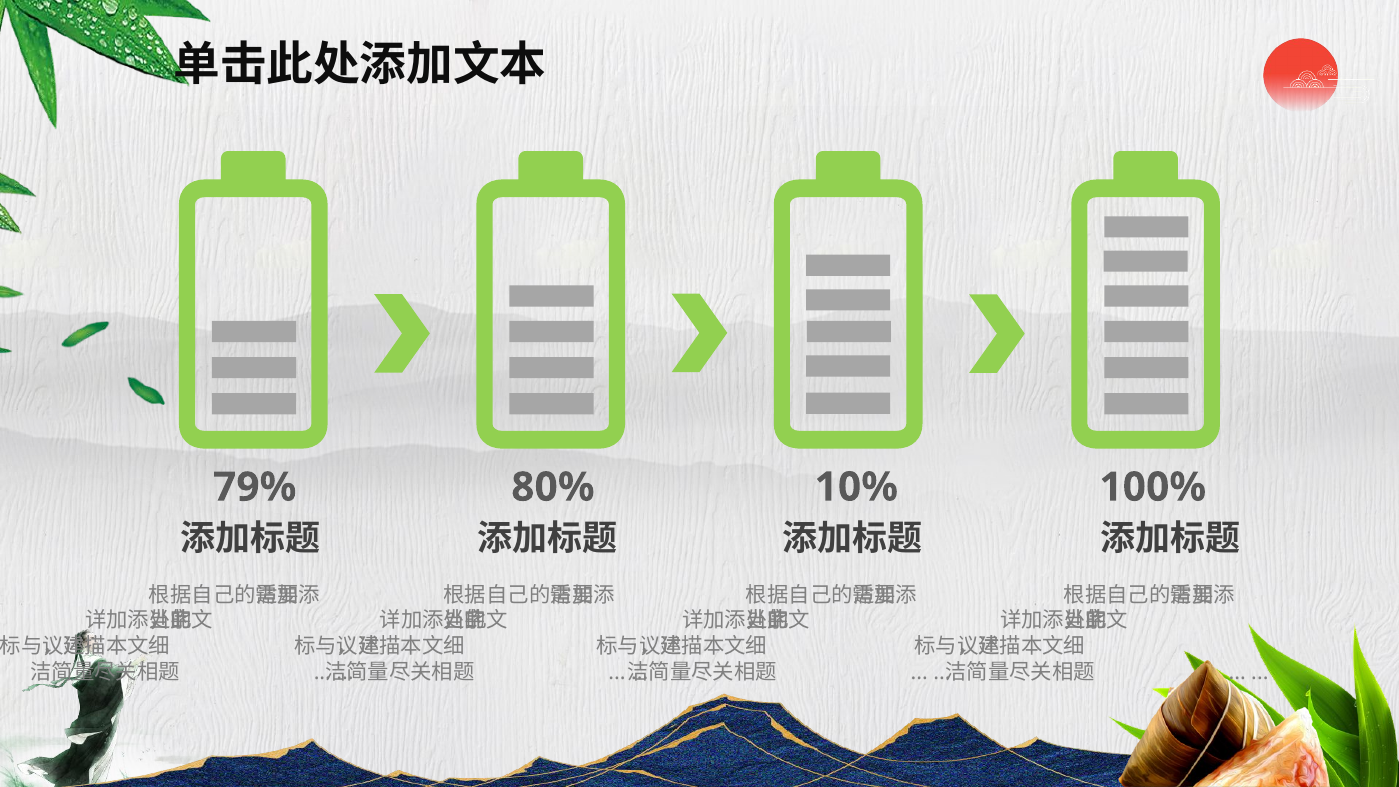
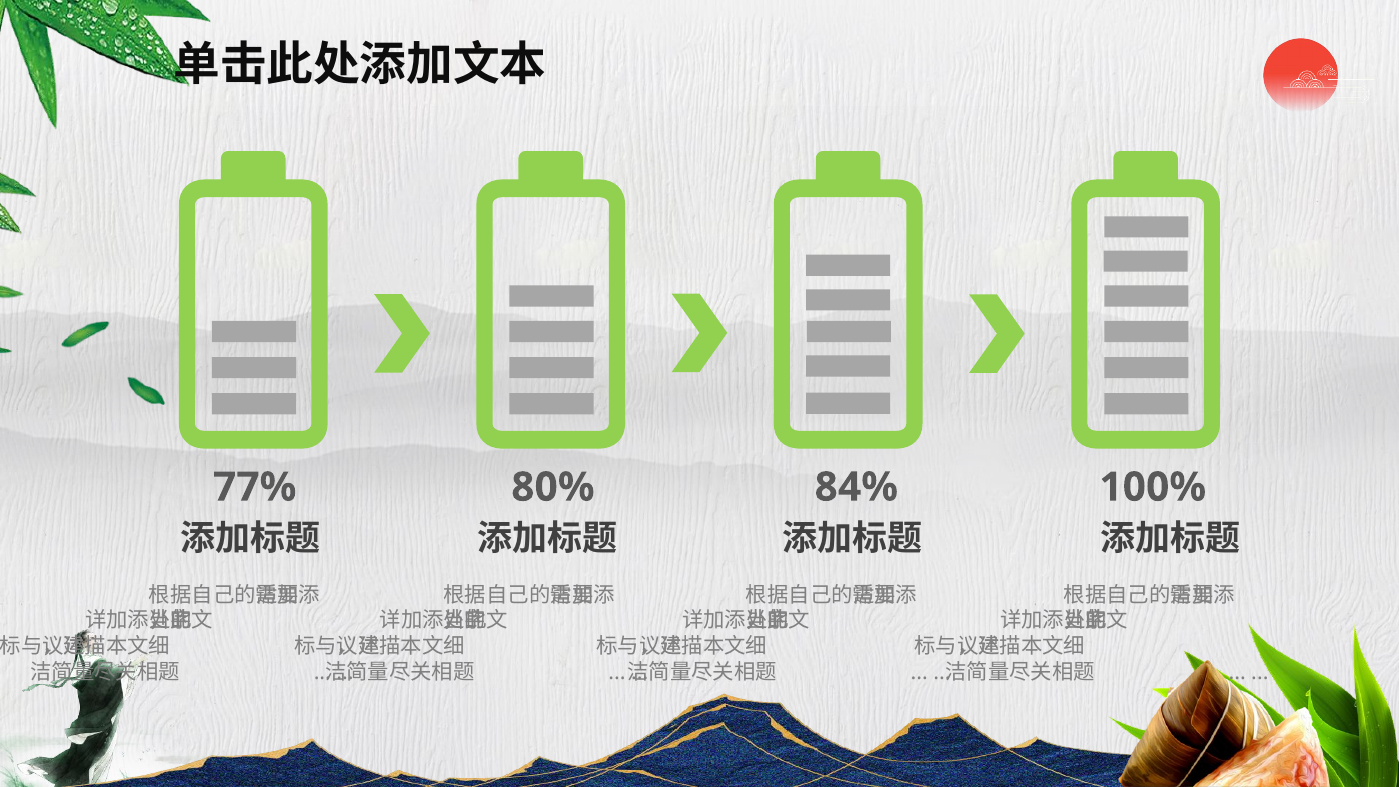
79%: 79% -> 77% (255, 487)
10%: 10% -> 84% (856, 487)
